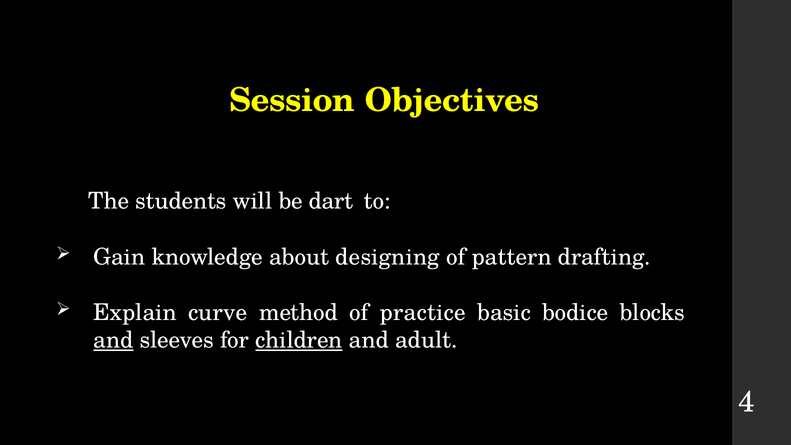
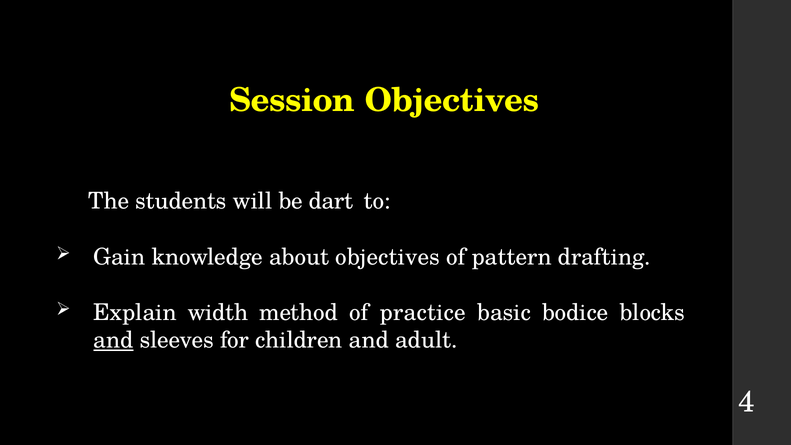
about designing: designing -> objectives (388, 257)
curve: curve -> width (218, 312)
children underline: present -> none (299, 340)
